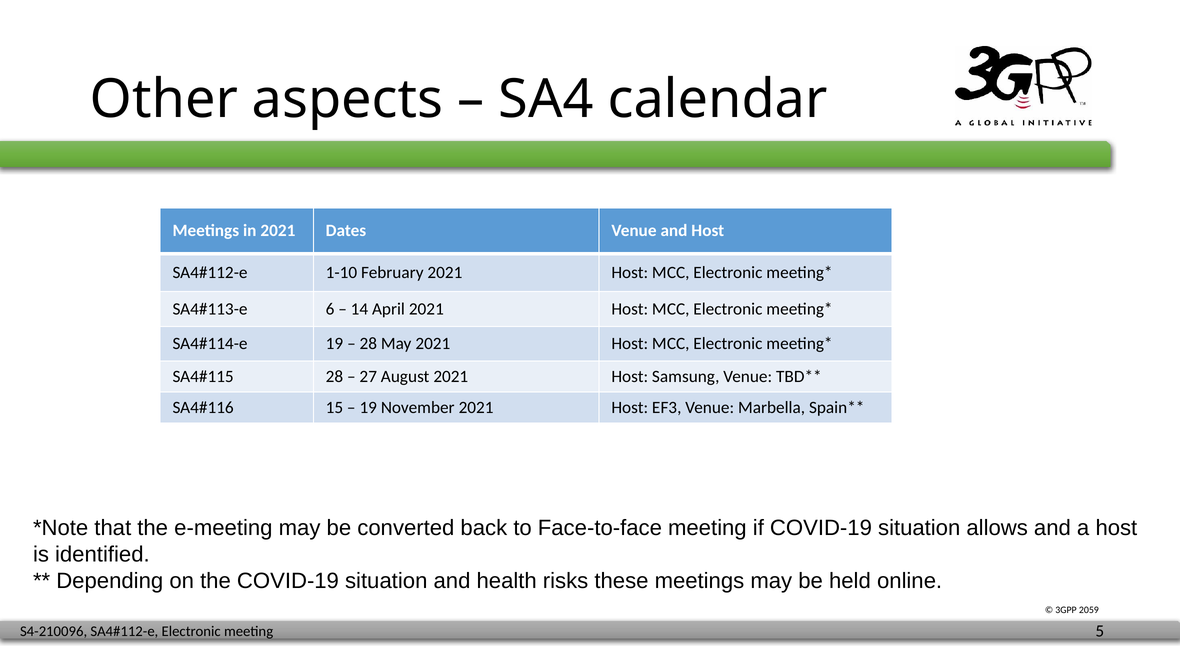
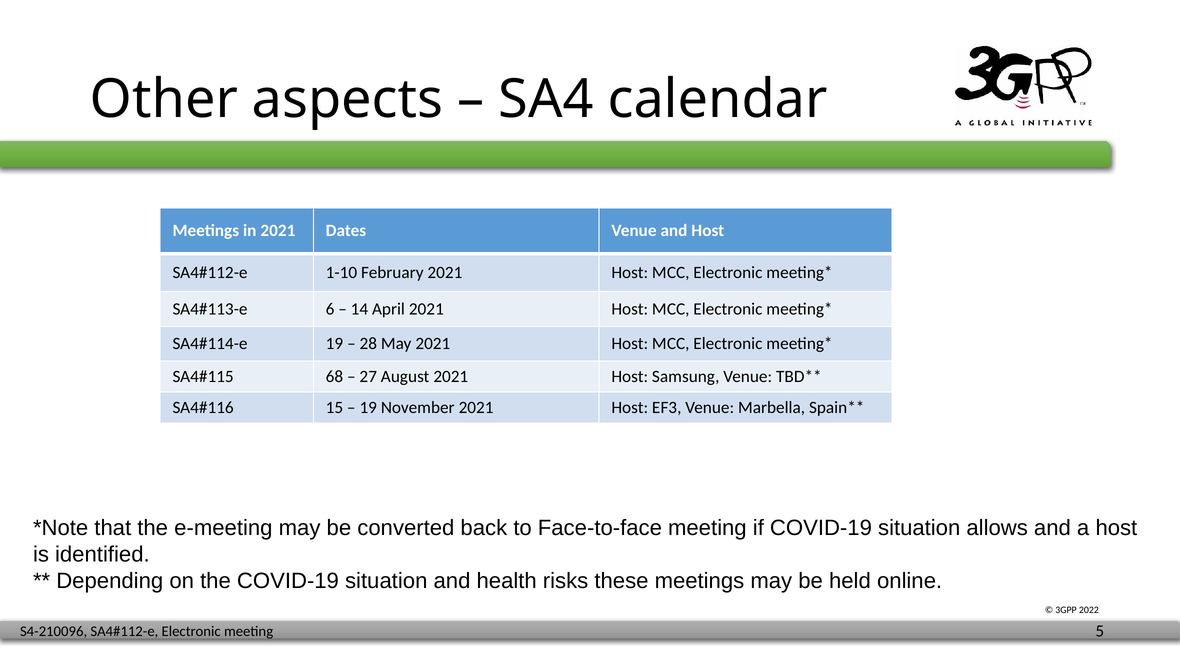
28: 28 -> 68 (334, 376)
2059: 2059 -> 2022 (1089, 610)
